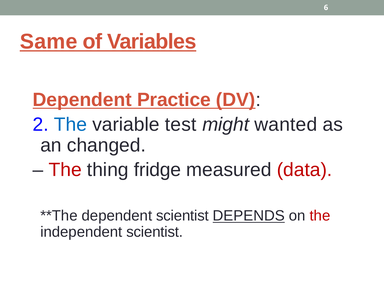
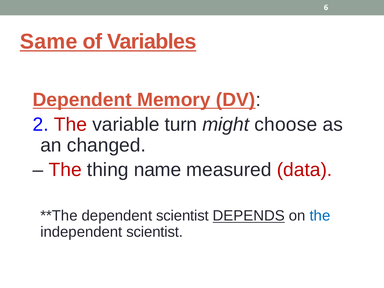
Practice: Practice -> Memory (174, 100)
The colour: blue -> red (70, 124)
test: test -> turn (181, 124)
wanted: wanted -> choose (286, 124)
fridge: fridge -> name (157, 170)
the colour: red -> blue (320, 216)
